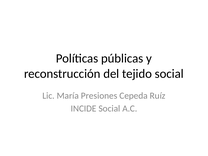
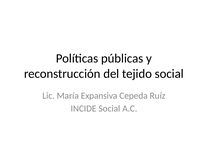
Presiones: Presiones -> Expansiva (99, 96)
